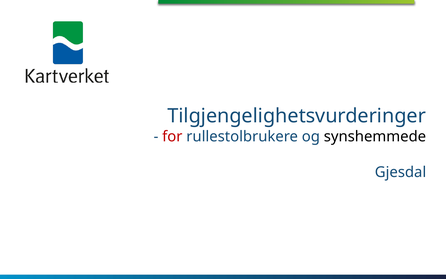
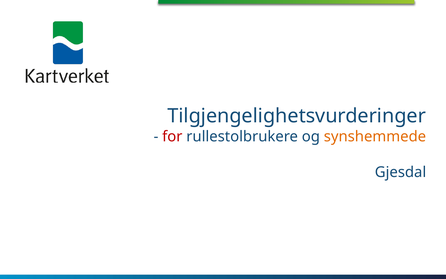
synshemmede colour: black -> orange (375, 136)
